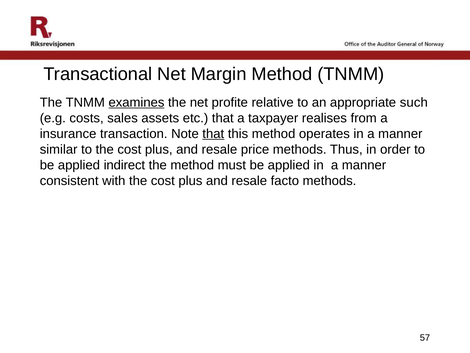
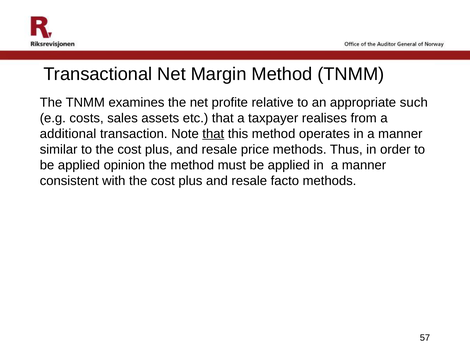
examines underline: present -> none (136, 102)
insurance: insurance -> additional (68, 134)
indirect: indirect -> opinion (124, 165)
